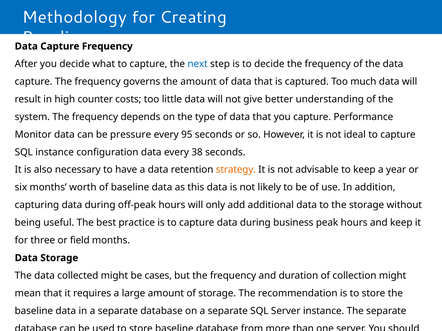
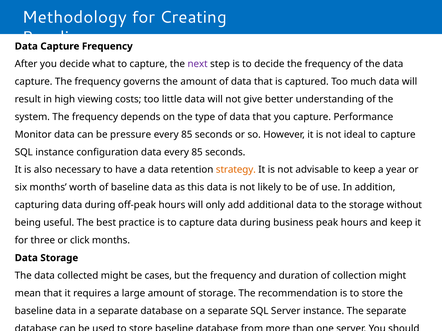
next colour: blue -> purple (198, 64)
counter: counter -> viewing (95, 99)
95: 95 -> 85 (187, 135)
data every 38: 38 -> 85 (197, 152)
field: field -> click (80, 241)
